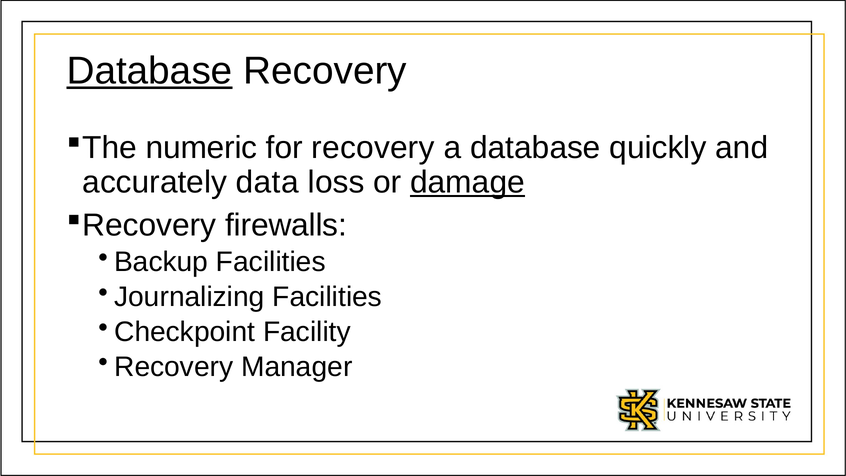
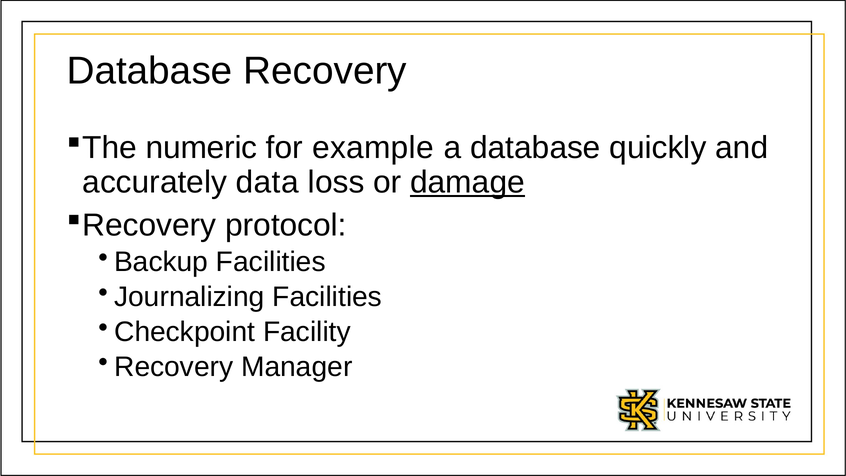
Database underline: present -> none (150, 71)
for recovery: recovery -> example (373, 148)
firewalls: firewalls -> protocol (286, 225)
